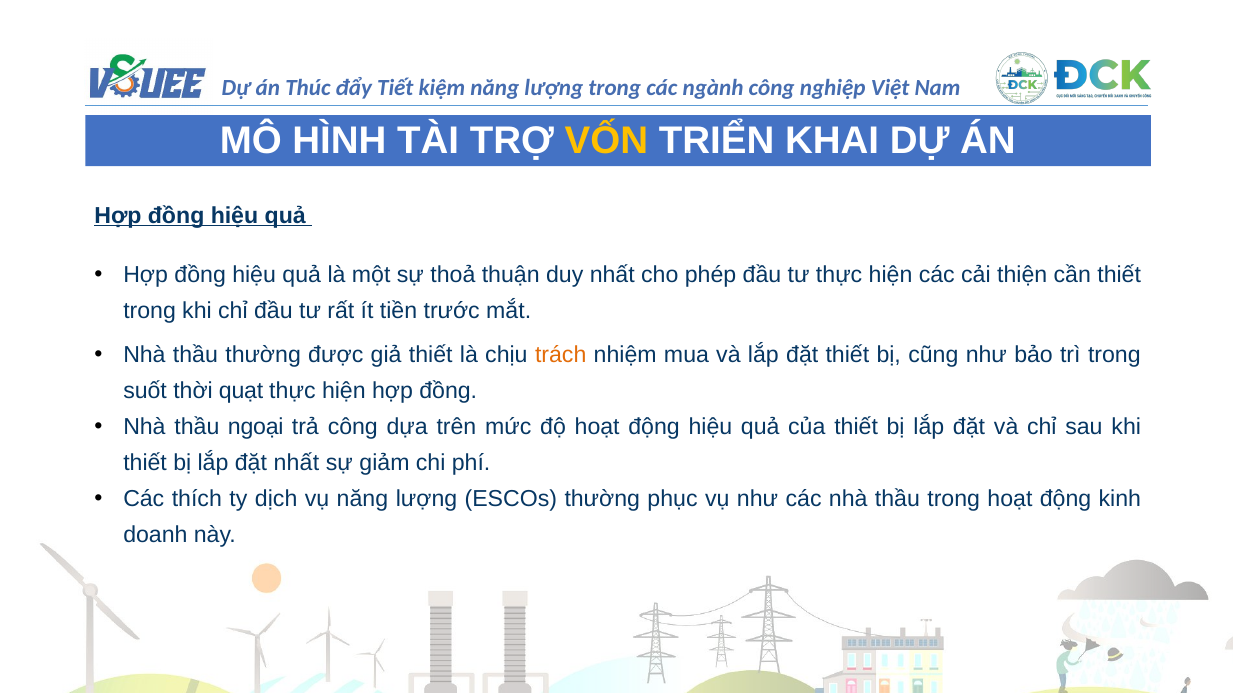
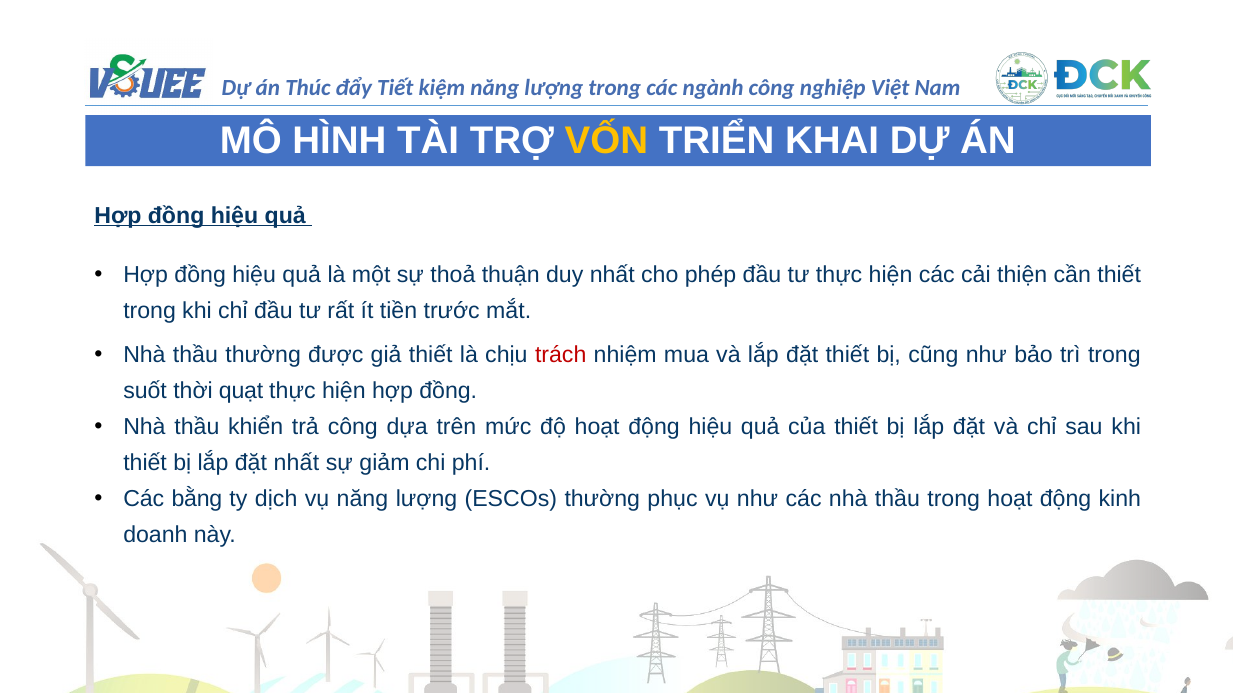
trách colour: orange -> red (561, 355)
ngoại: ngoại -> khiển (256, 427)
thích: thích -> bằng (197, 499)
